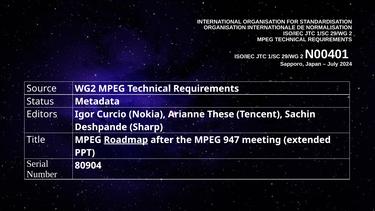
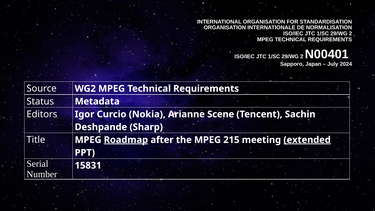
These: These -> Scene (221, 114)
947: 947 -> 215 (231, 140)
extended underline: none -> present (307, 140)
80904: 80904 -> 15831 (88, 165)
